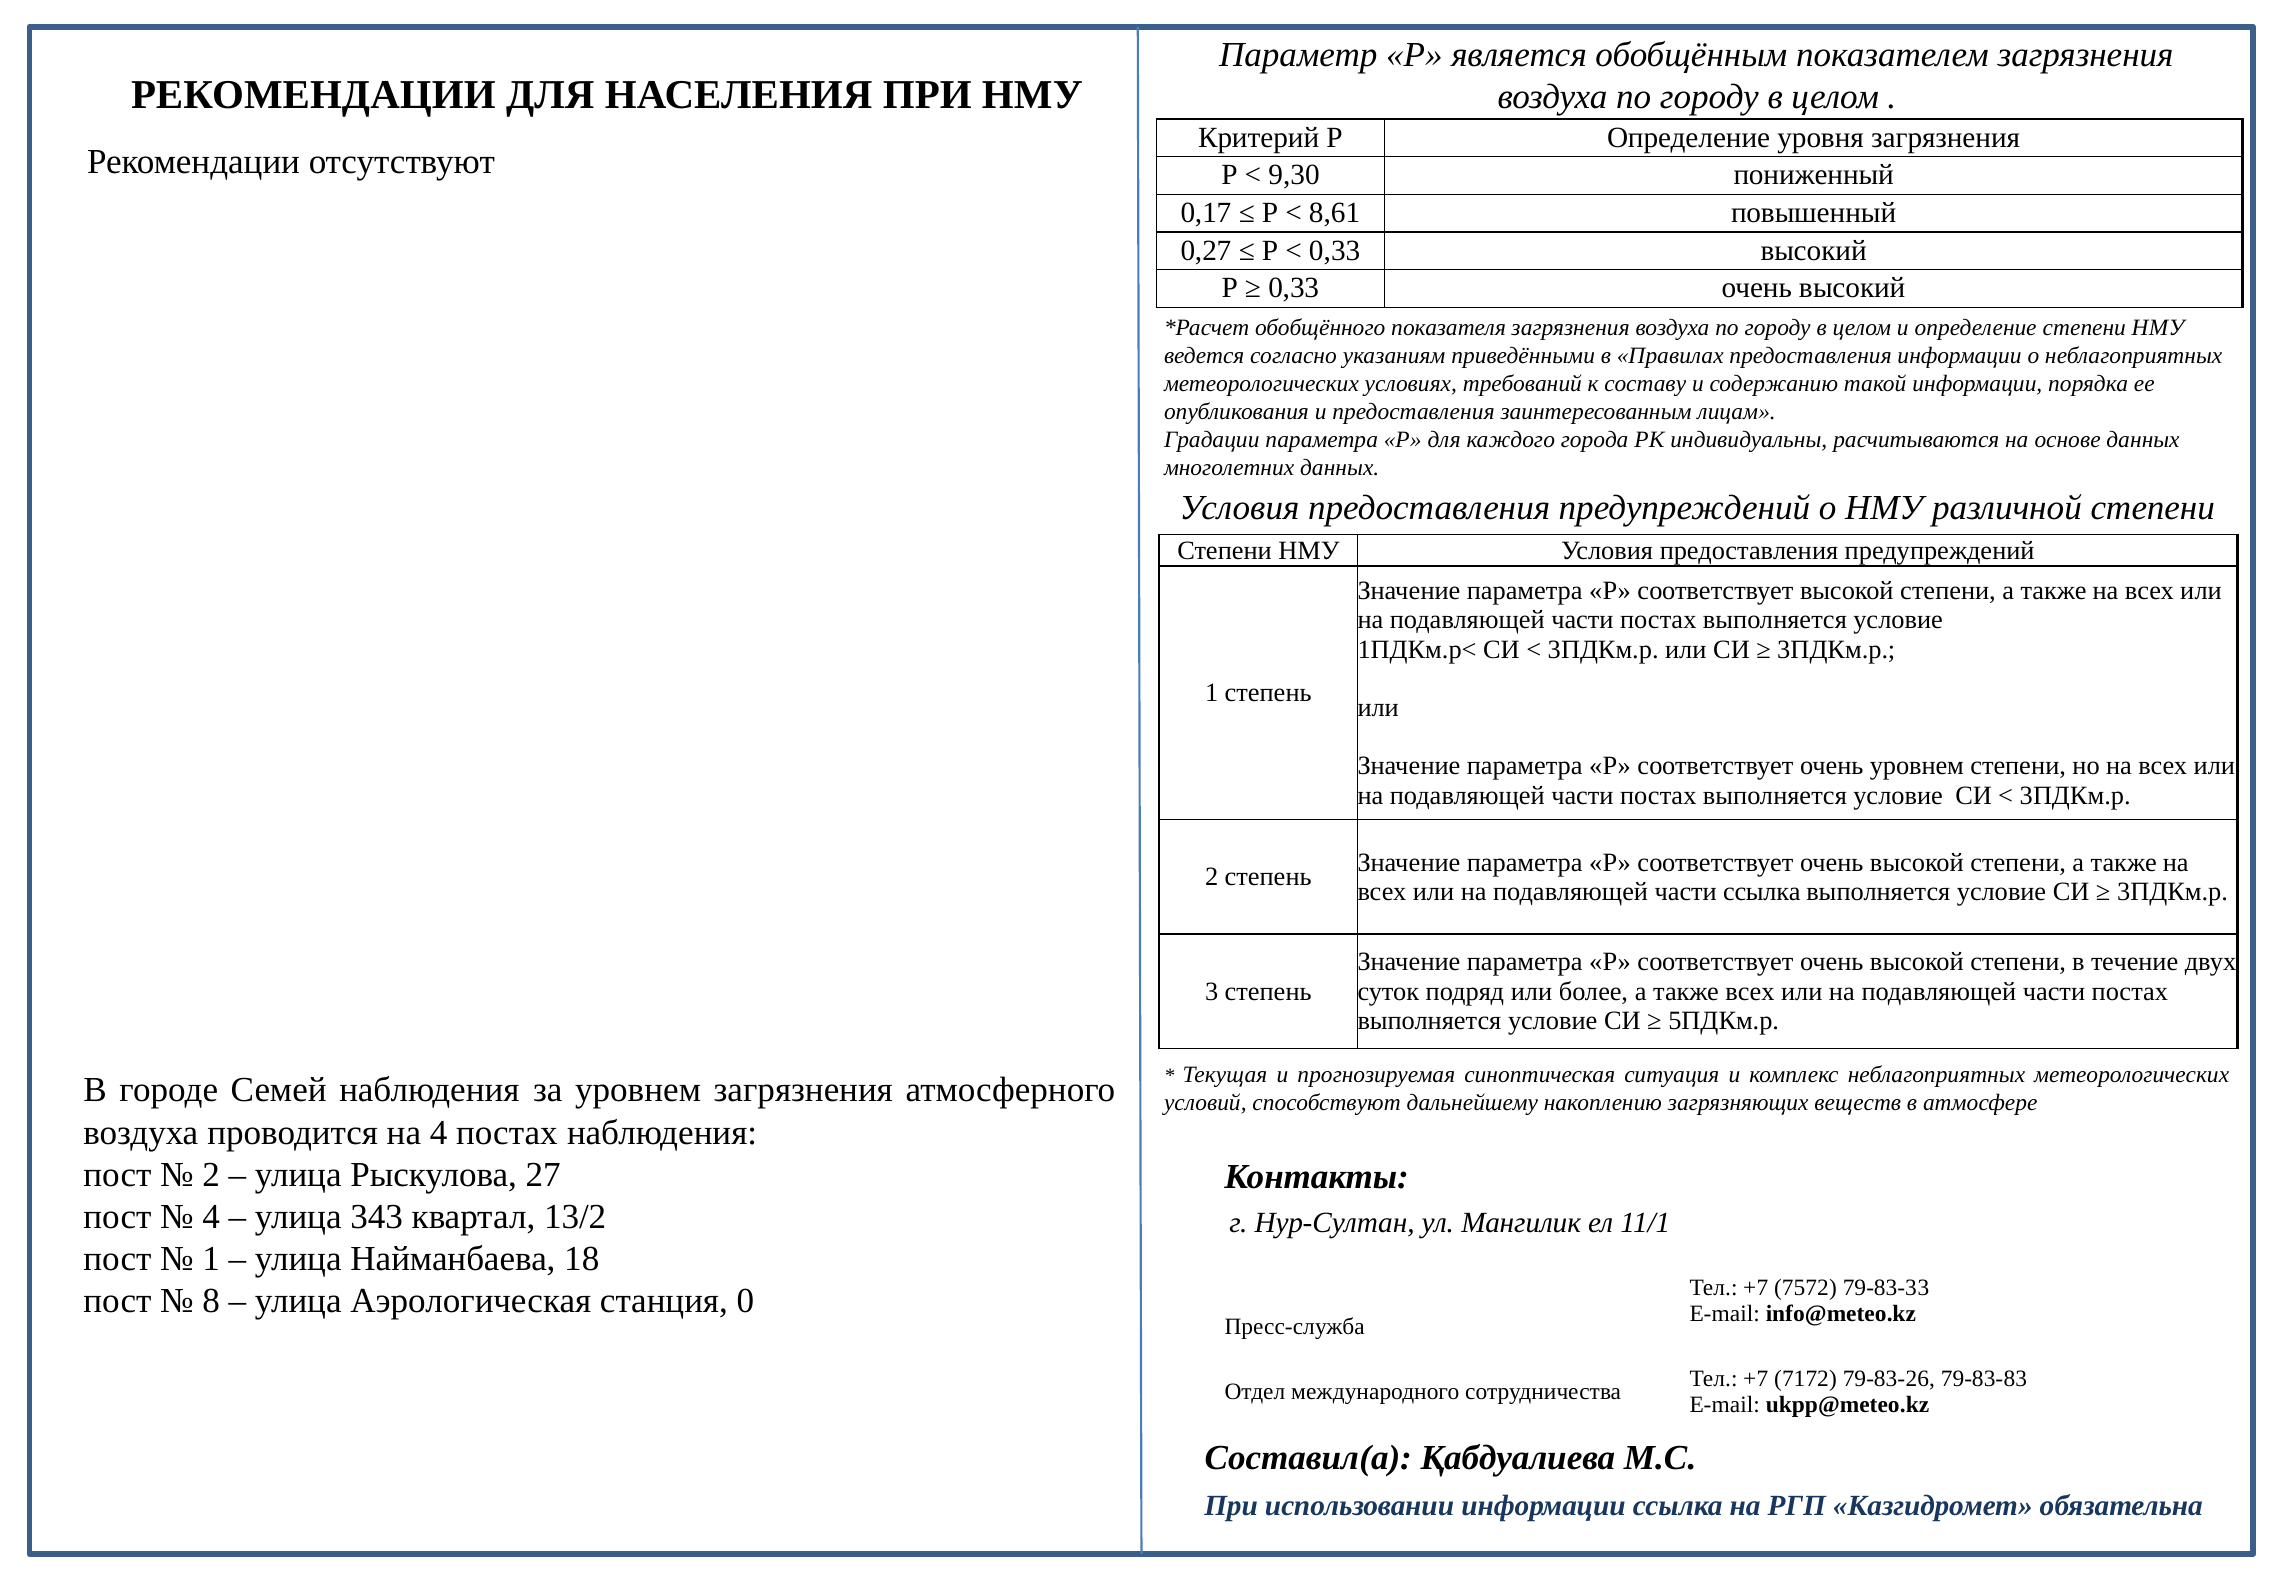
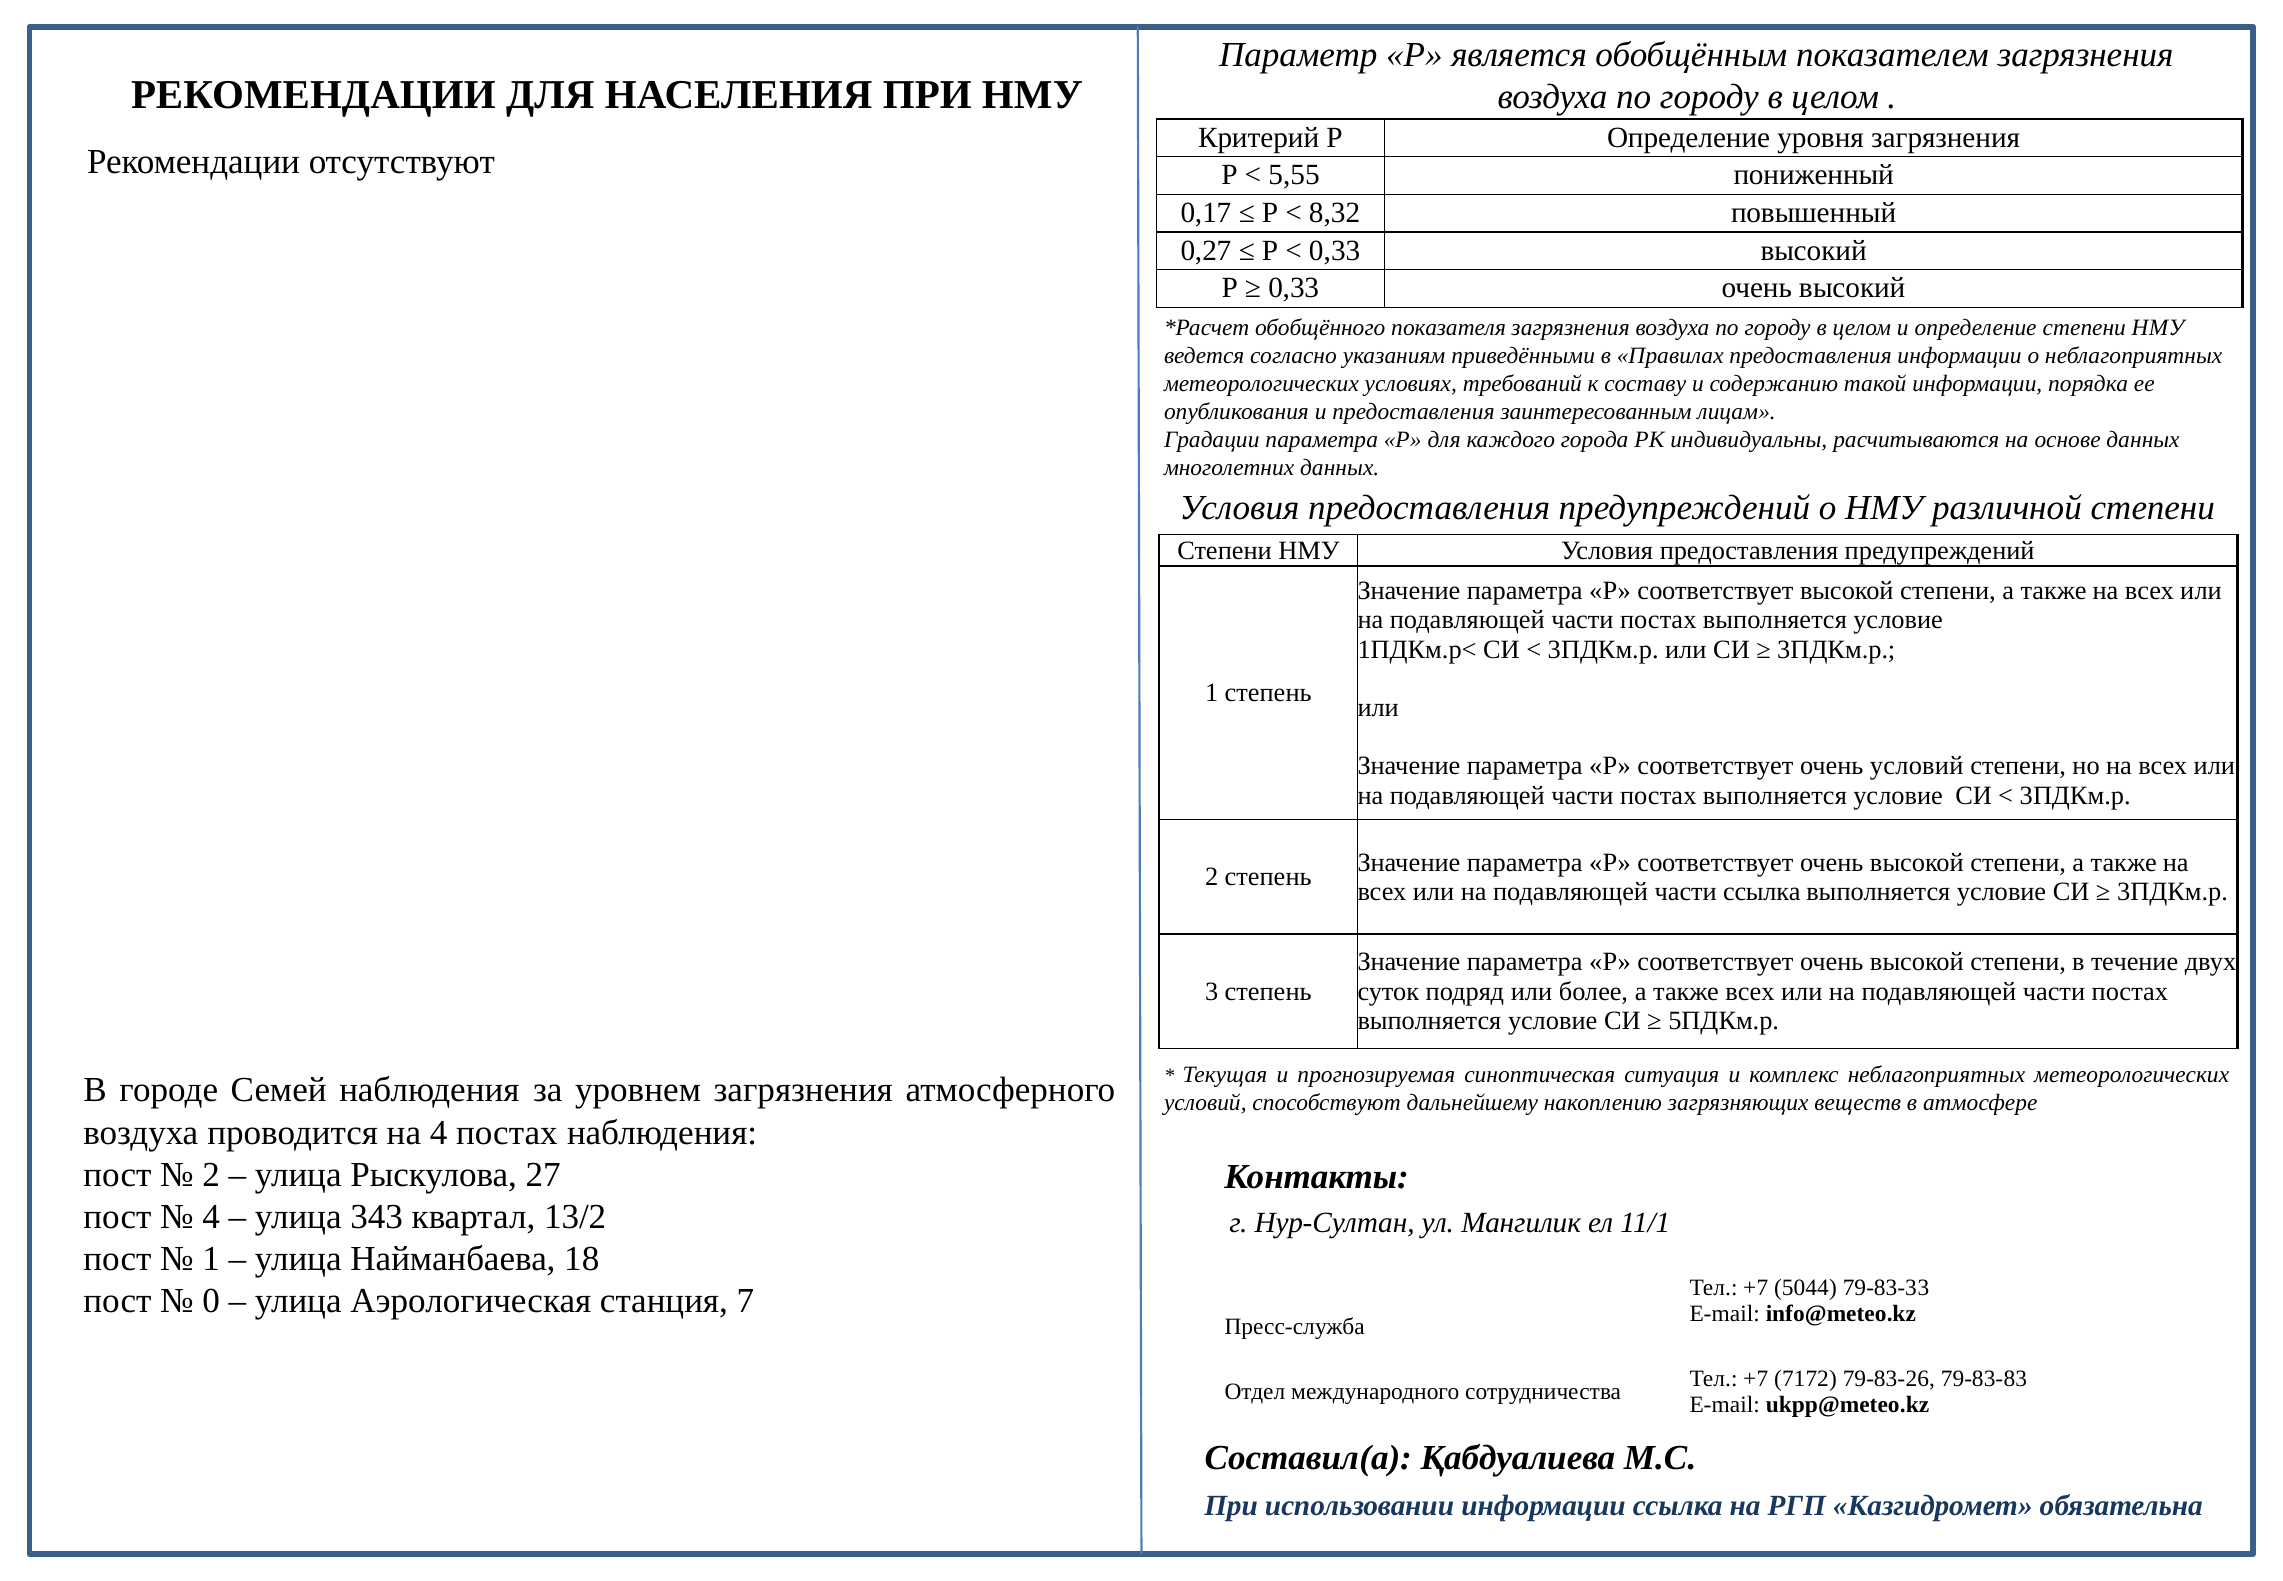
9,30: 9,30 -> 5,55 (1294, 175)
8,61: 8,61 -> 8,32 (1335, 213)
очень уровнем: уровнем -> условий (1917, 766)
7572: 7572 -> 5044 (1805, 1287)
8: 8 -> 0 (211, 1301)
0: 0 -> 7 (745, 1301)
